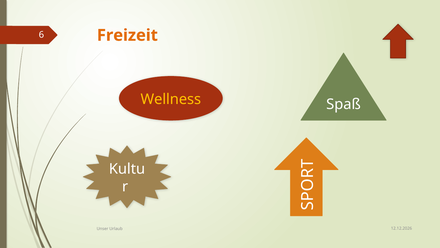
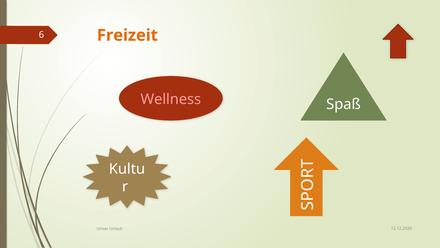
Wellness colour: yellow -> pink (171, 99)
